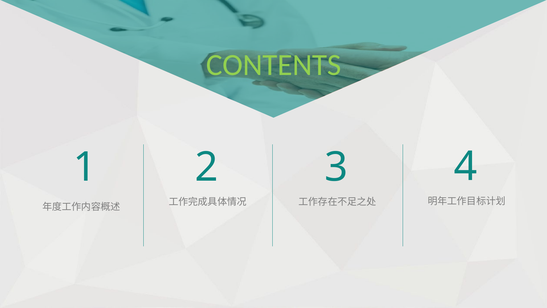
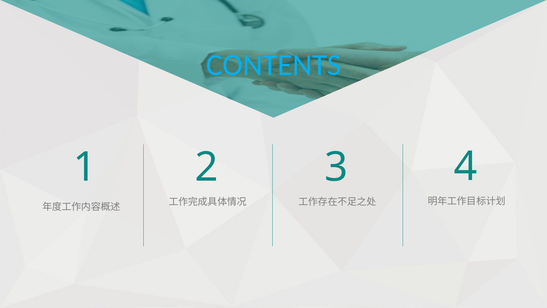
CONTENTS colour: light green -> light blue (274, 65)
